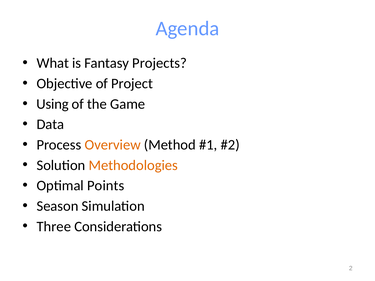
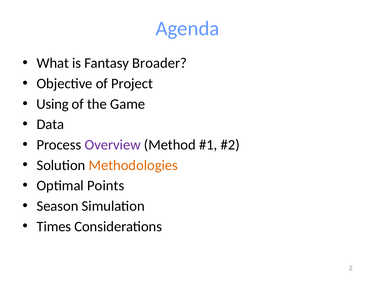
Projects: Projects -> Broader (160, 63)
Overview colour: orange -> purple (113, 145)
Three: Three -> Times (54, 227)
